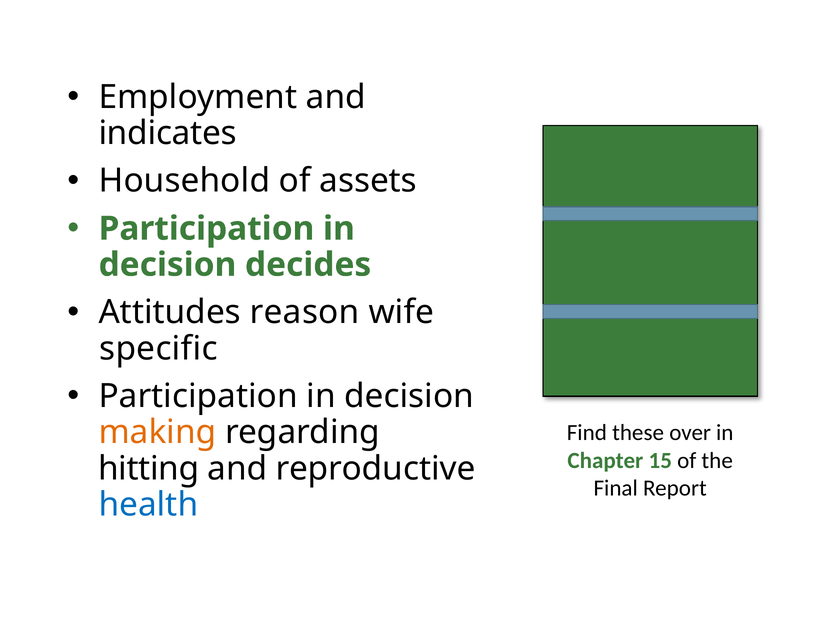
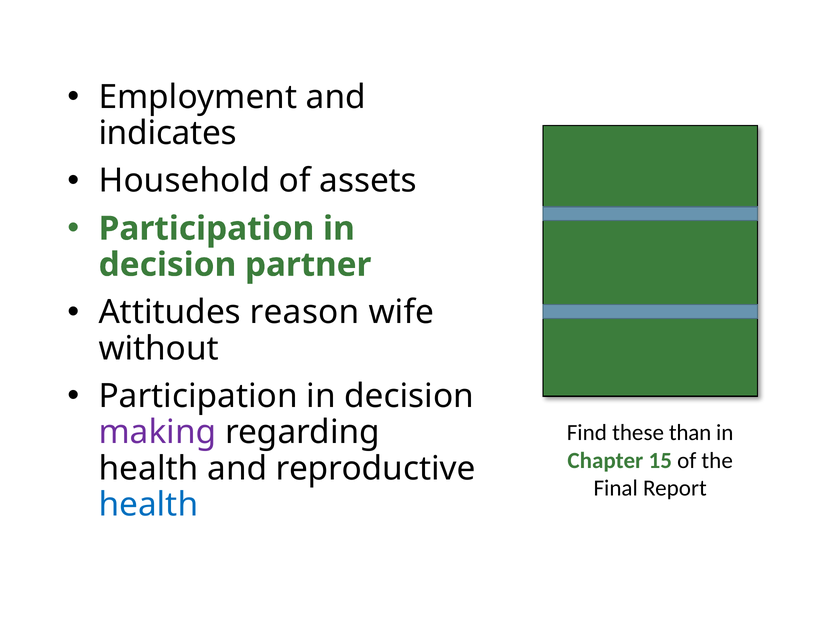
decides: decides -> partner (308, 265)
specific: specific -> without (159, 348)
making colour: orange -> purple (157, 432)
over: over -> than (690, 432)
hitting: hitting -> health (149, 468)
